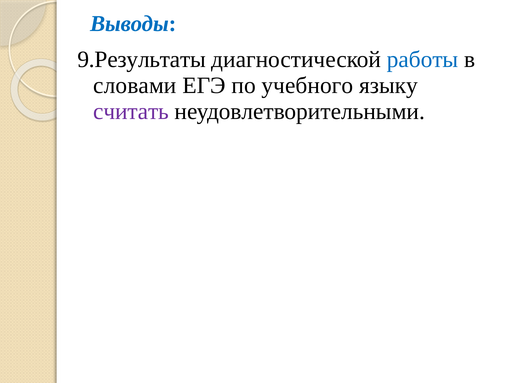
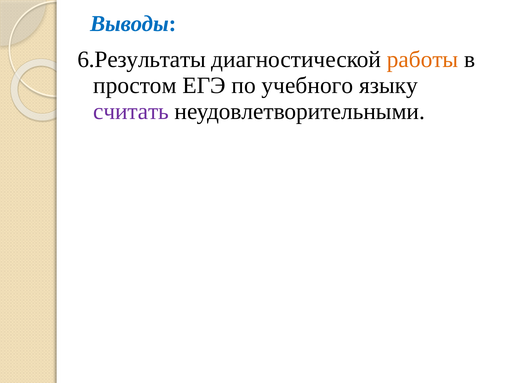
9.Результаты: 9.Результаты -> 6.Результаты (142, 60)
работы colour: blue -> orange (423, 60)
словами: словами -> простом (135, 85)
